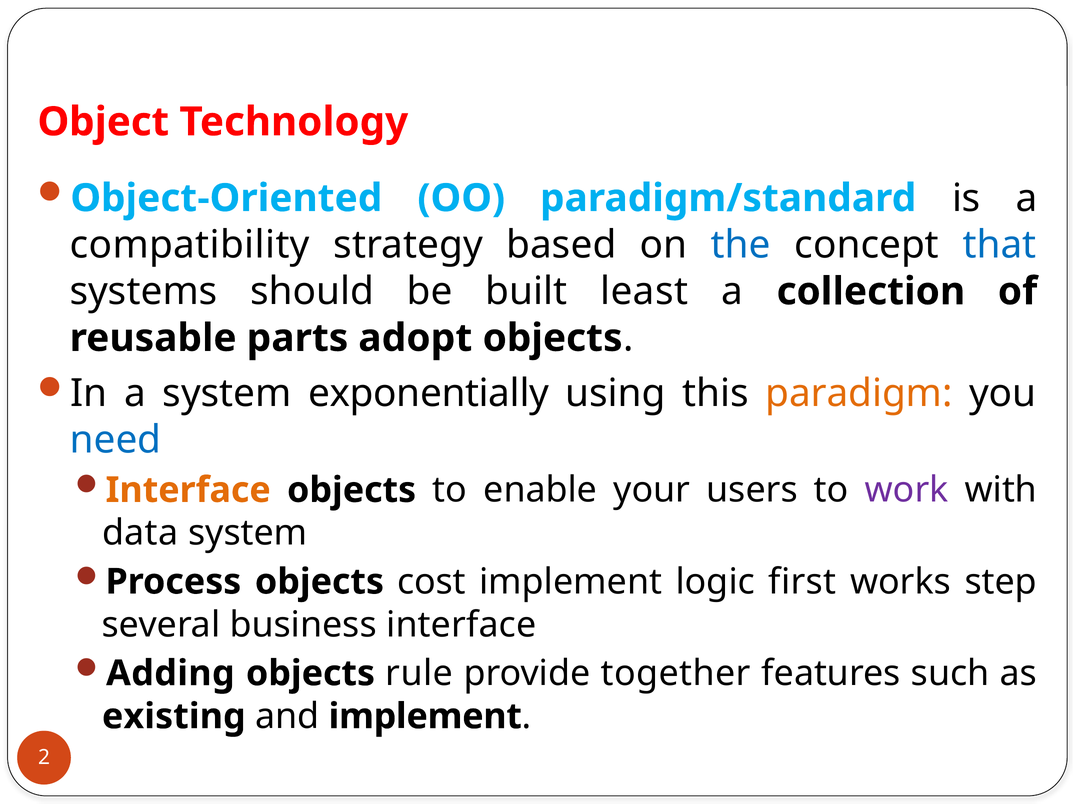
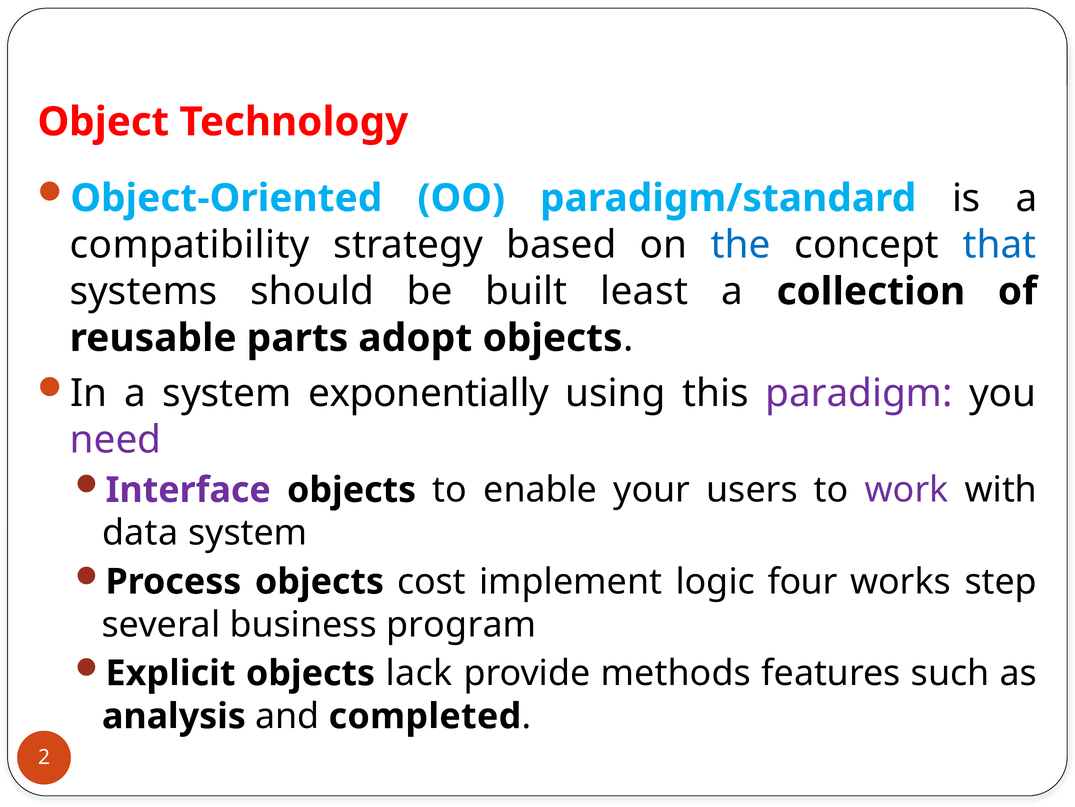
paradigm colour: orange -> purple (859, 393)
need colour: blue -> purple (116, 440)
Interface colour: orange -> purple (188, 490)
first: first -> four (803, 581)
business interface: interface -> program (461, 624)
Adding: Adding -> Explicit (171, 673)
rule: rule -> lack (419, 673)
together: together -> methods (676, 673)
existing: existing -> analysis (174, 716)
and implement: implement -> completed (425, 716)
